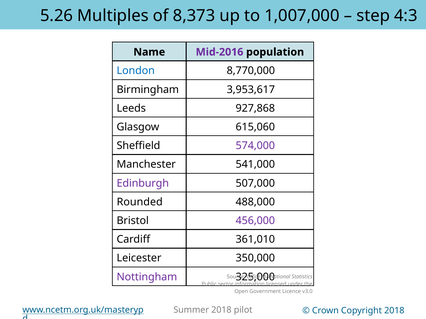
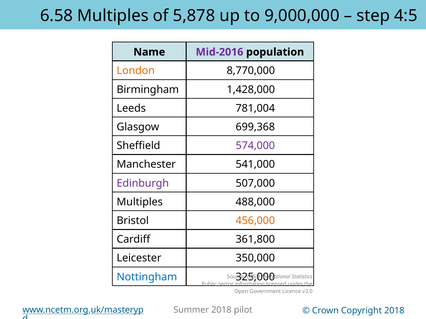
5.26: 5.26 -> 6.58 (57, 16)
8,373: 8,373 -> 5,878 (194, 16)
1,007,000: 1,007,000 -> 9,000,000 (302, 16)
4:3: 4:3 -> 4:5 (406, 16)
London colour: blue -> orange (136, 71)
3,953,617: 3,953,617 -> 1,428,000 (251, 90)
927,868: 927,868 -> 781,004 (255, 108)
615,060: 615,060 -> 699,368 (255, 127)
Rounded: Rounded -> Multiples (140, 202)
456,000 colour: purple -> orange (255, 221)
361,010: 361,010 -> 361,800 (255, 240)
Nottingham colour: purple -> blue (147, 277)
